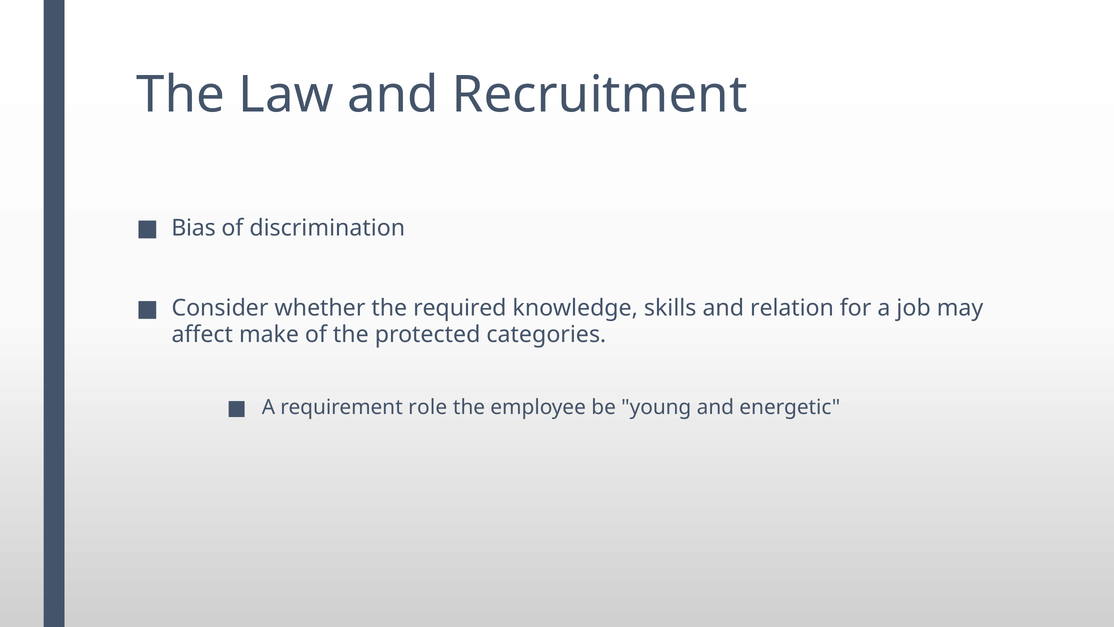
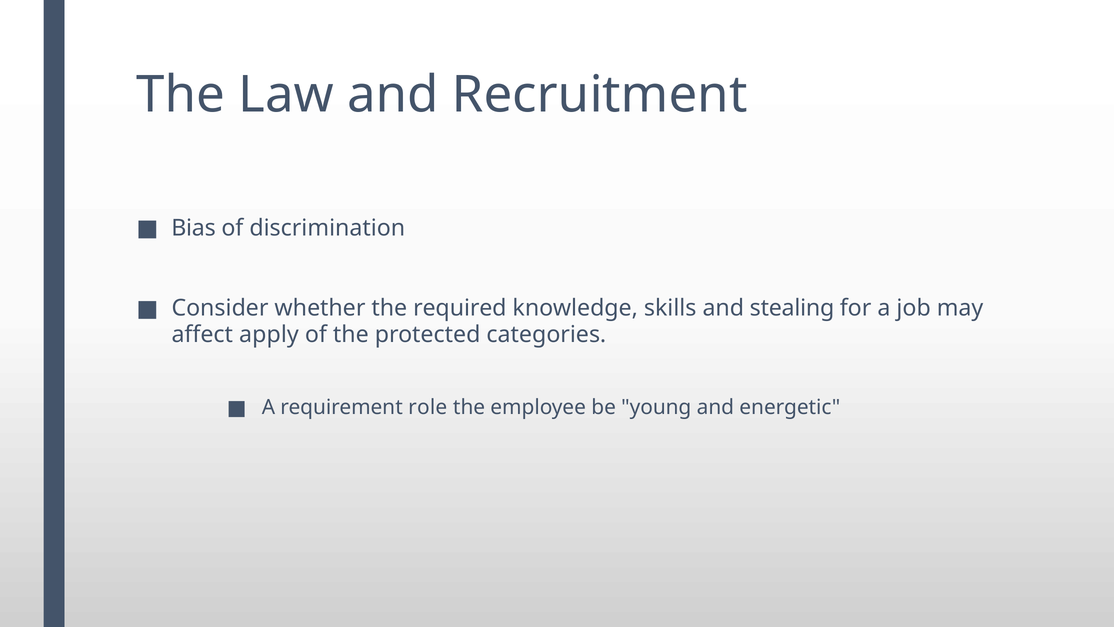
relation: relation -> stealing (792, 308)
make: make -> apply (269, 334)
